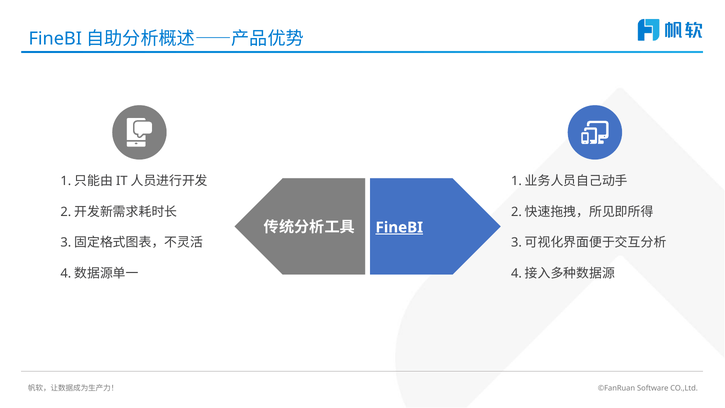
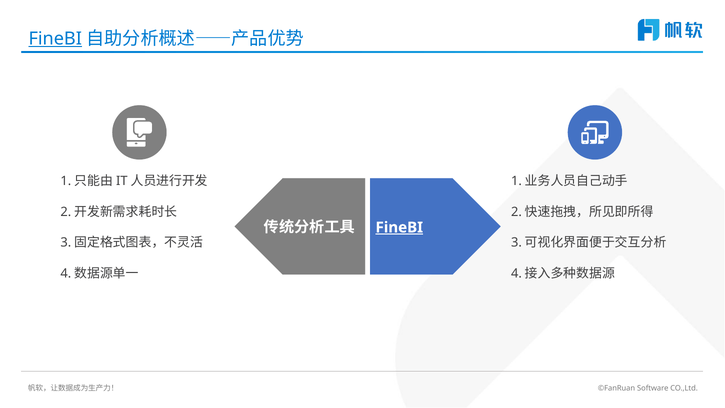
FineBI underline: none -> present (55, 39)
